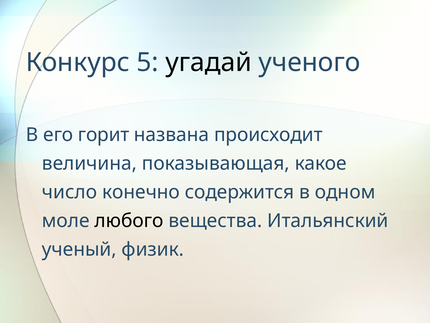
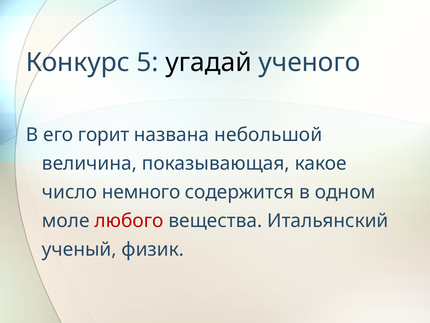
происходит: происходит -> небольшой (268, 135)
конечно: конечно -> немного (141, 192)
любого colour: black -> red (129, 221)
